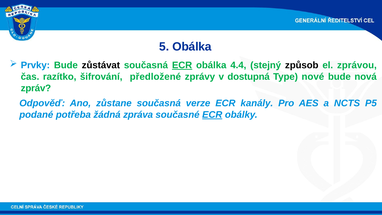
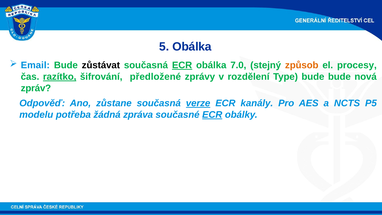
Prvky: Prvky -> Email (35, 65)
4.4: 4.4 -> 7.0 (238, 65)
způsob colour: black -> orange (302, 65)
zprávou: zprávou -> procesy (357, 65)
razítko underline: none -> present (60, 77)
dostupná: dostupná -> rozdělení (249, 77)
Type nové: nové -> bude (313, 77)
verze underline: none -> present (198, 103)
podané: podané -> modelu (36, 115)
